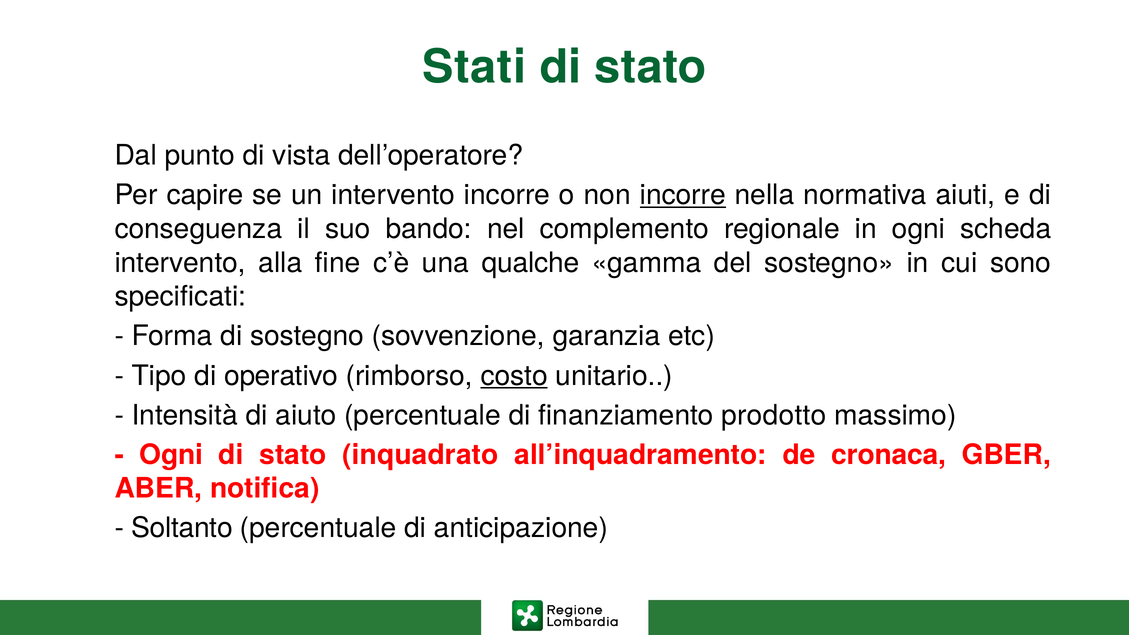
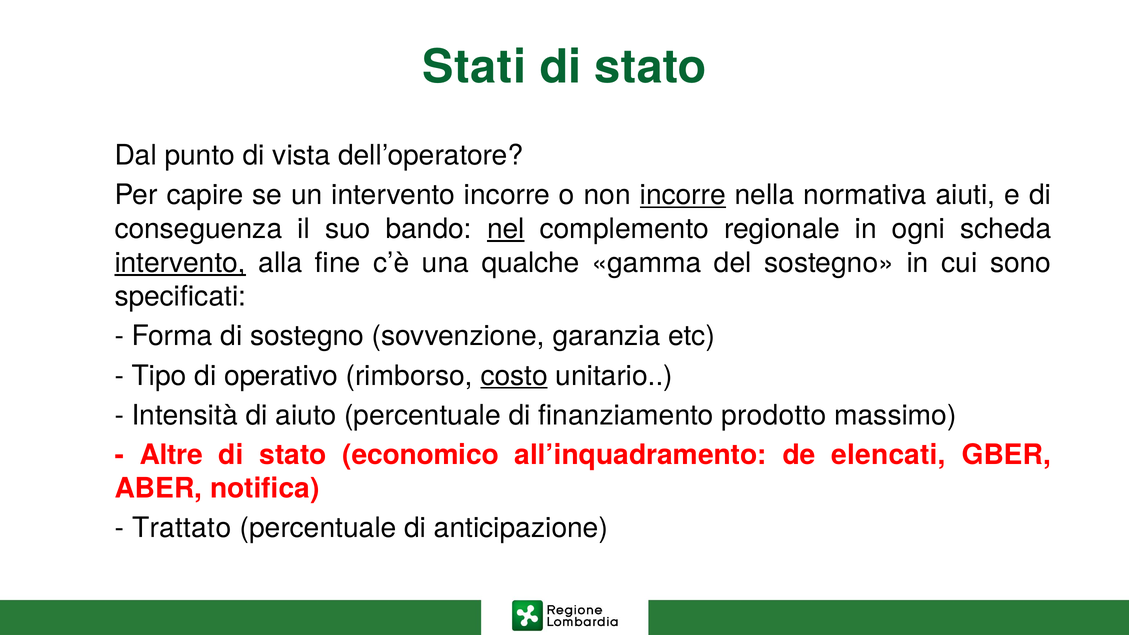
nel underline: none -> present (506, 229)
intervento underline: none -> present (180, 263)
Ogni: Ogni -> Altre (171, 455)
inquadrato: inquadrato -> economico (421, 455)
cronaca: cronaca -> elencati (889, 455)
Soltanto: Soltanto -> Trattato (182, 528)
